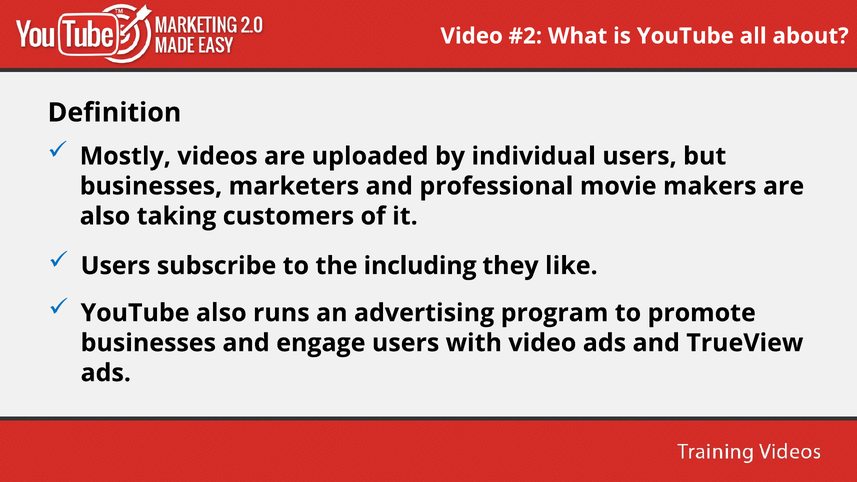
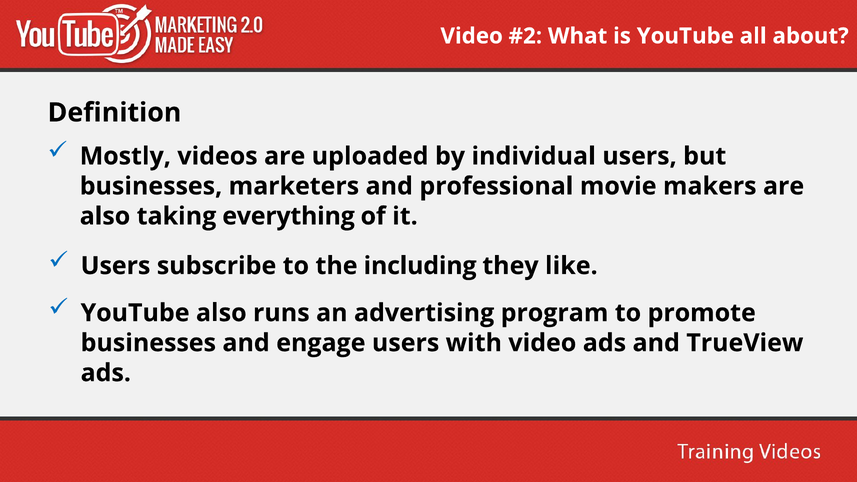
customers: customers -> everything (289, 216)
